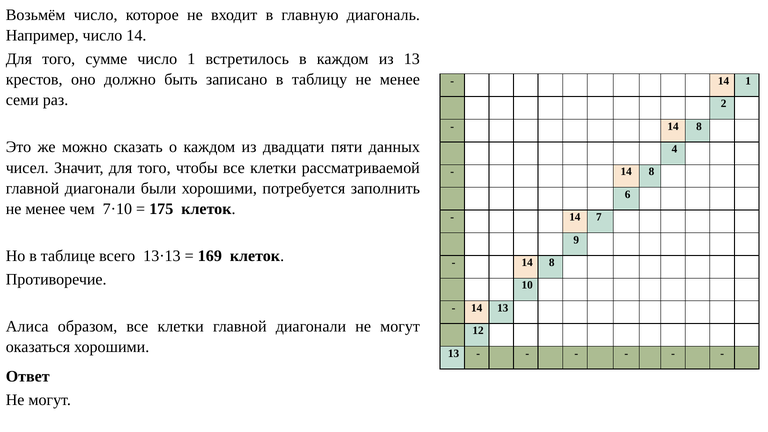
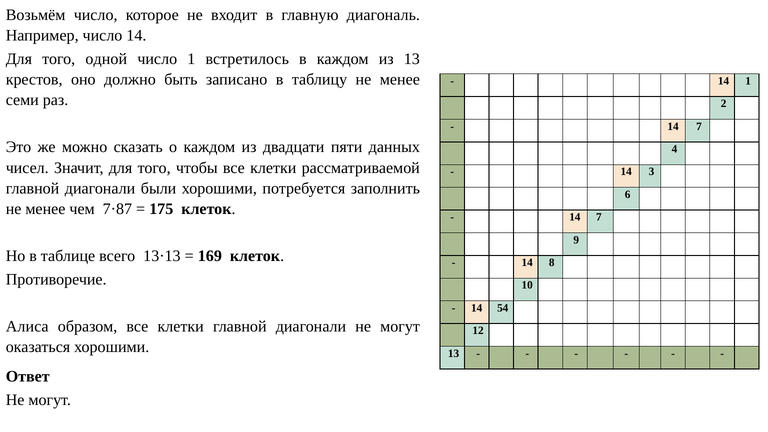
сумме: сумме -> одной (106, 59)
8: 8 -> 7 (699, 126)
8: 8 -> 3 (651, 172)
7·10: 7·10 -> 7·87 (117, 209)
14 13: 13 -> 54 (503, 308)
